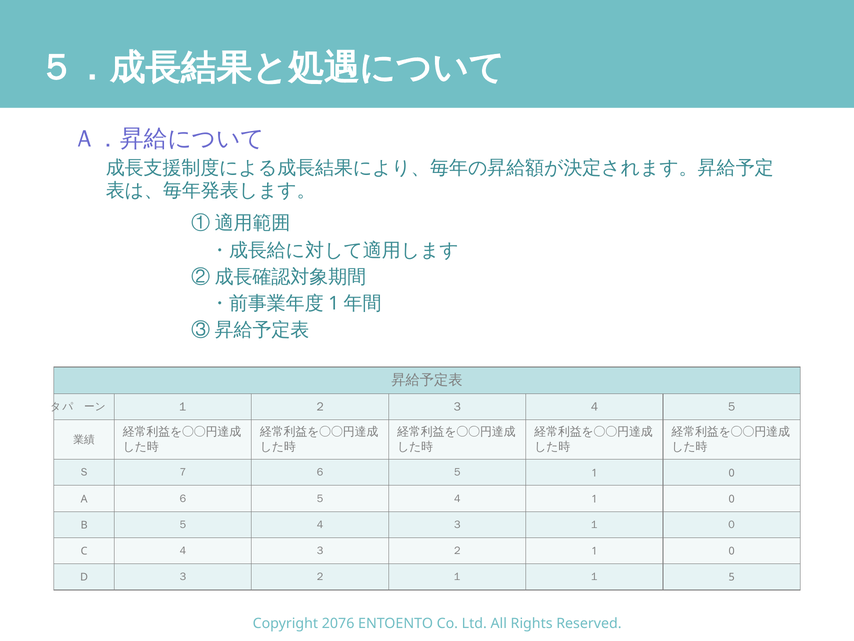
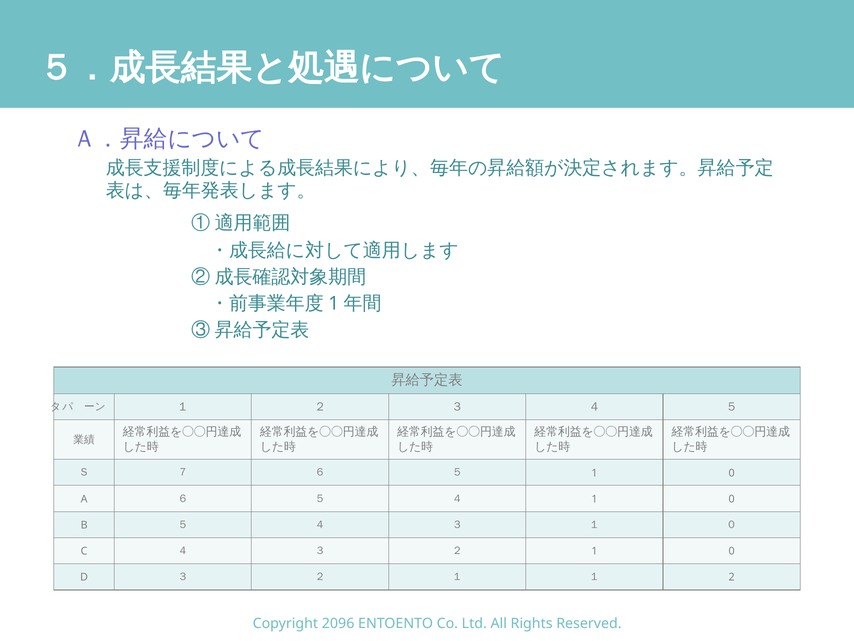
5: 5 -> 2 (732, 577)
2076: 2076 -> 2096 (338, 623)
